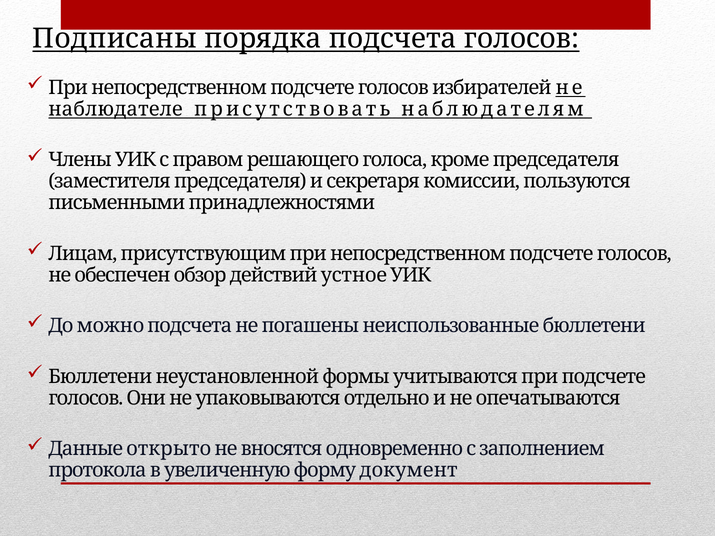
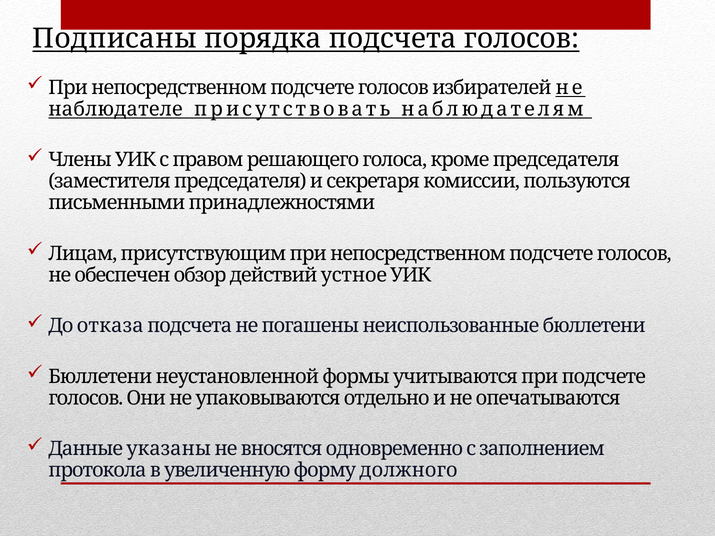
можно: можно -> отказа (110, 326)
открыто: открыто -> указаны (169, 449)
документ: документ -> должного (408, 471)
